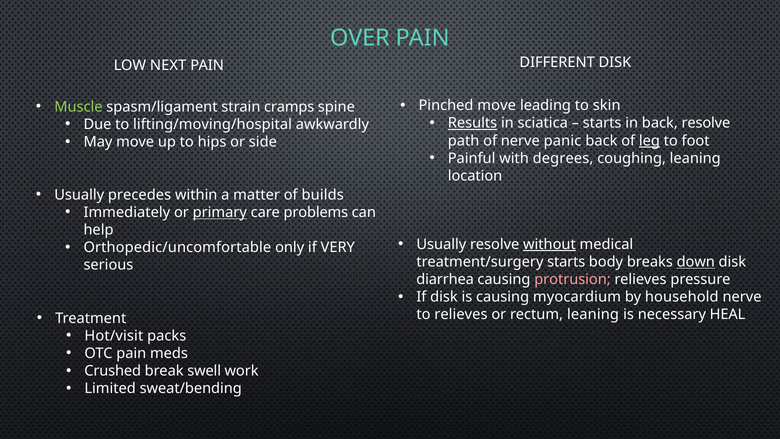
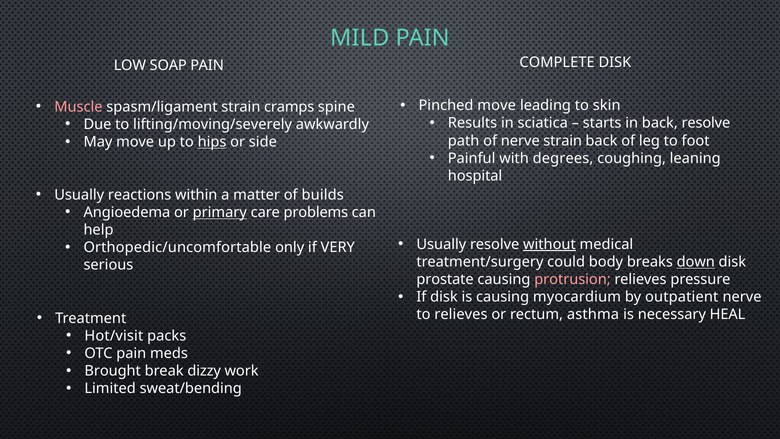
OVER: OVER -> MILD (360, 38)
NEXT: NEXT -> SOAP (168, 65)
DIFFERENT: DIFFERENT -> COMPLETE (557, 63)
Muscle colour: light green -> pink (78, 107)
Results underline: present -> none (473, 123)
lifting/moving/hospital: lifting/moving/hospital -> lifting/moving/severely (213, 124)
hips underline: none -> present (212, 142)
nerve panic: panic -> strain (563, 141)
leg underline: present -> none (649, 141)
location: location -> hospital (475, 176)
precedes: precedes -> reactions (140, 195)
Immediately: Immediately -> Angioedema (127, 212)
treatment/surgery starts: starts -> could (566, 262)
diarrhea: diarrhea -> prostate (445, 279)
household: household -> outpatient (682, 297)
rectum leaning: leaning -> asthma (593, 314)
Crushed: Crushed -> Brought (113, 371)
swell: swell -> dizzy (204, 371)
